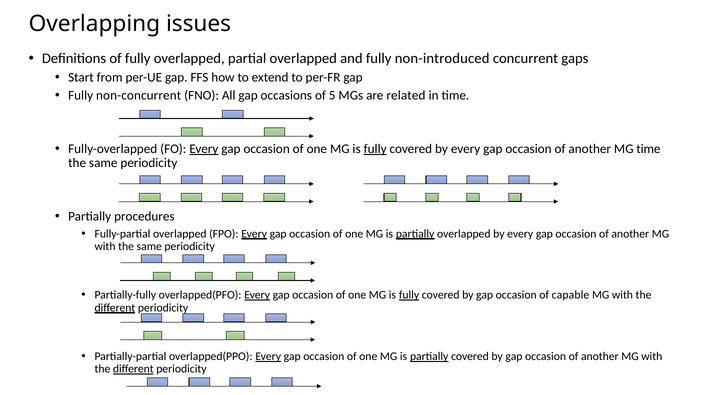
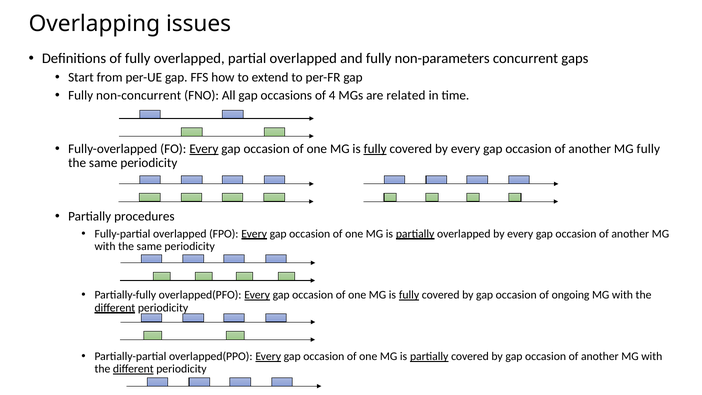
non-introduced: non-introduced -> non-parameters (442, 59)
5: 5 -> 4 (332, 95)
MG time: time -> fully (648, 149)
capable: capable -> ongoing (571, 295)
